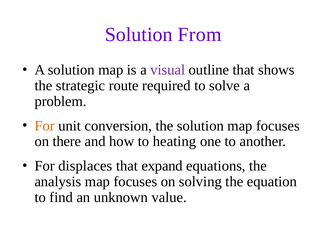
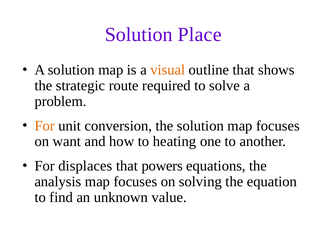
From: From -> Place (200, 35)
visual colour: purple -> orange (168, 70)
there: there -> want (67, 142)
expand: expand -> powers (162, 166)
